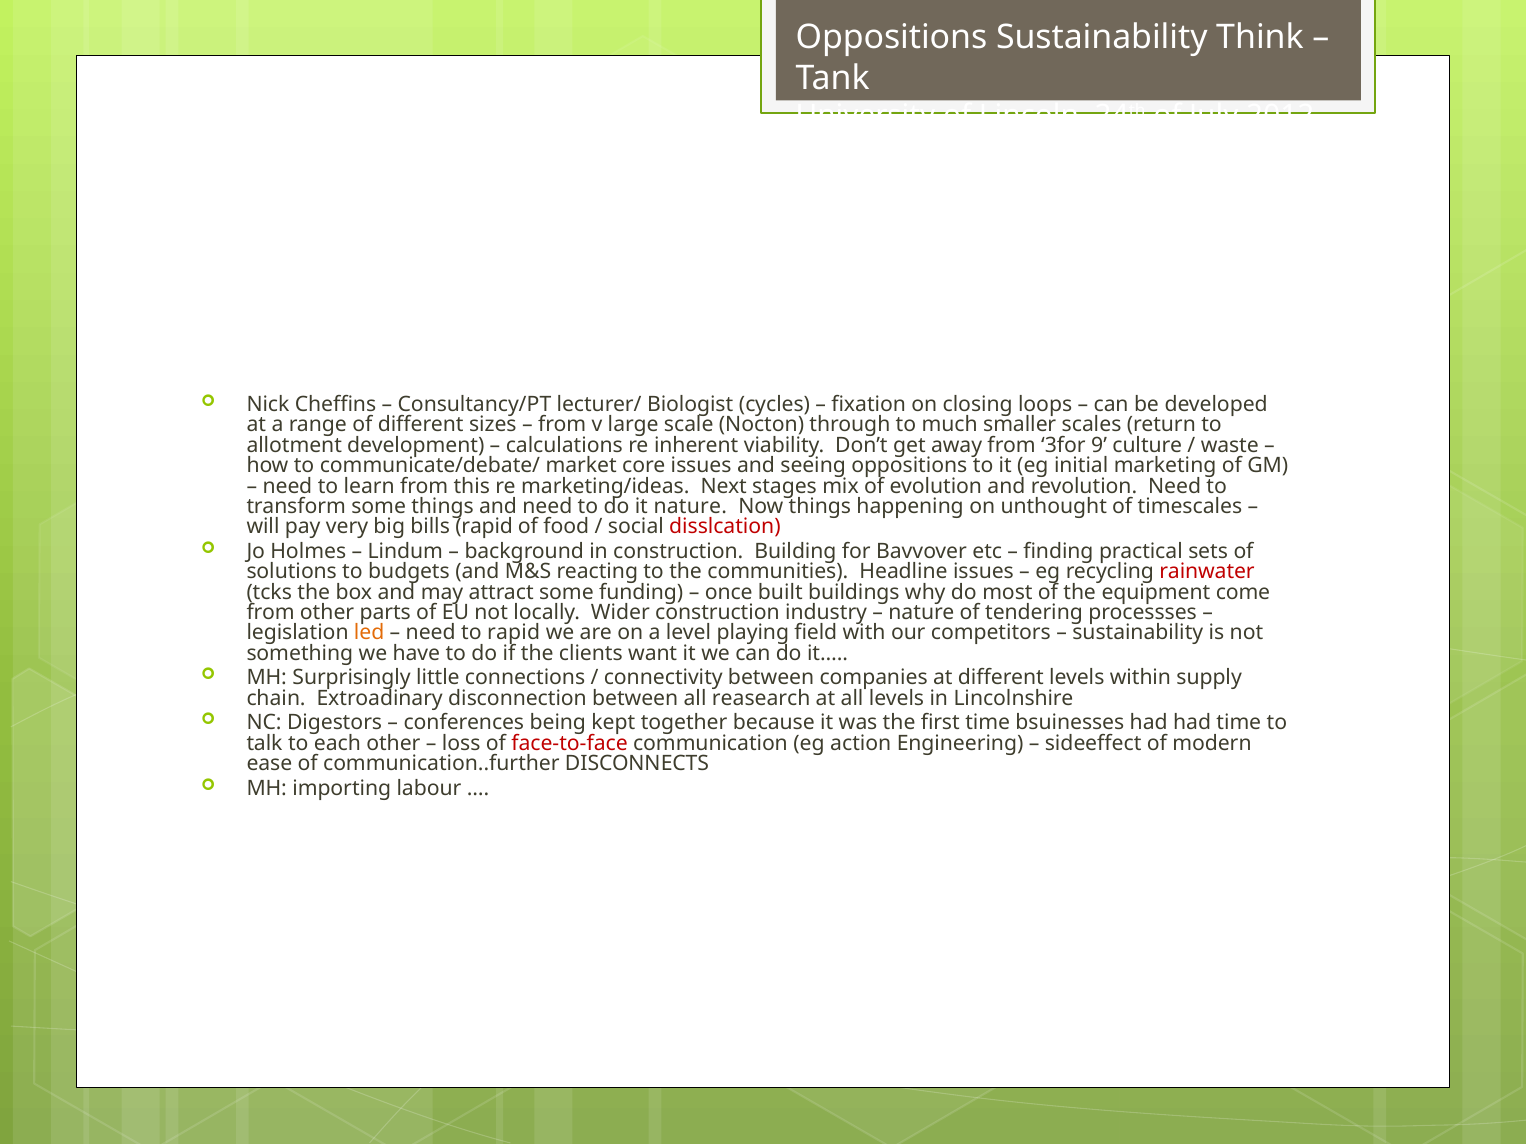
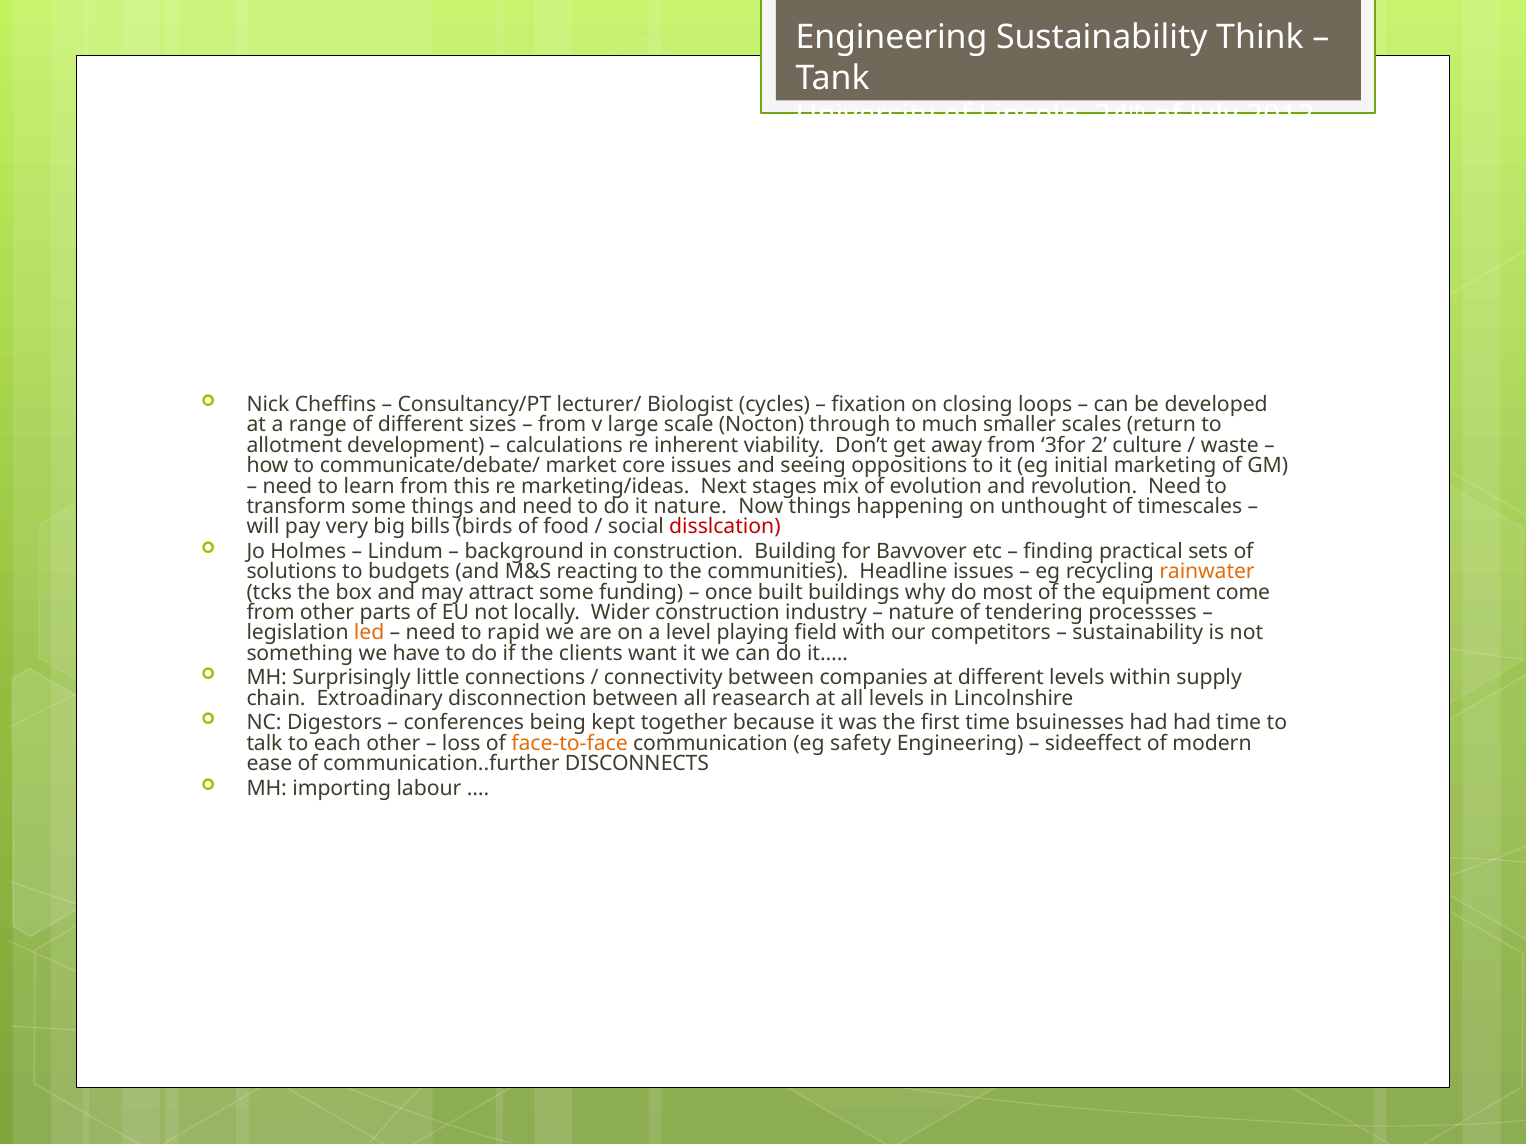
Oppositions: Oppositions -> Engineering (892, 38)
9: 9 -> 2 (1099, 446)
bills rapid: rapid -> birds (484, 527)
rainwater colour: red -> orange (1207, 572)
face-to-face colour: red -> orange (570, 743)
action: action -> safety (861, 743)
